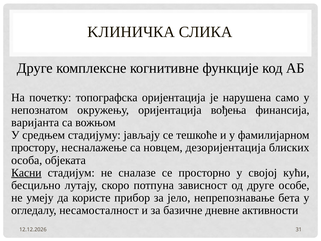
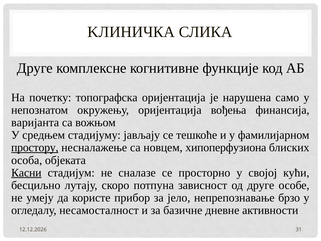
простору underline: none -> present (35, 148)
дезоријентација: дезоријентација -> хипоперфузиона (226, 148)
бета: бета -> брзо (289, 198)
